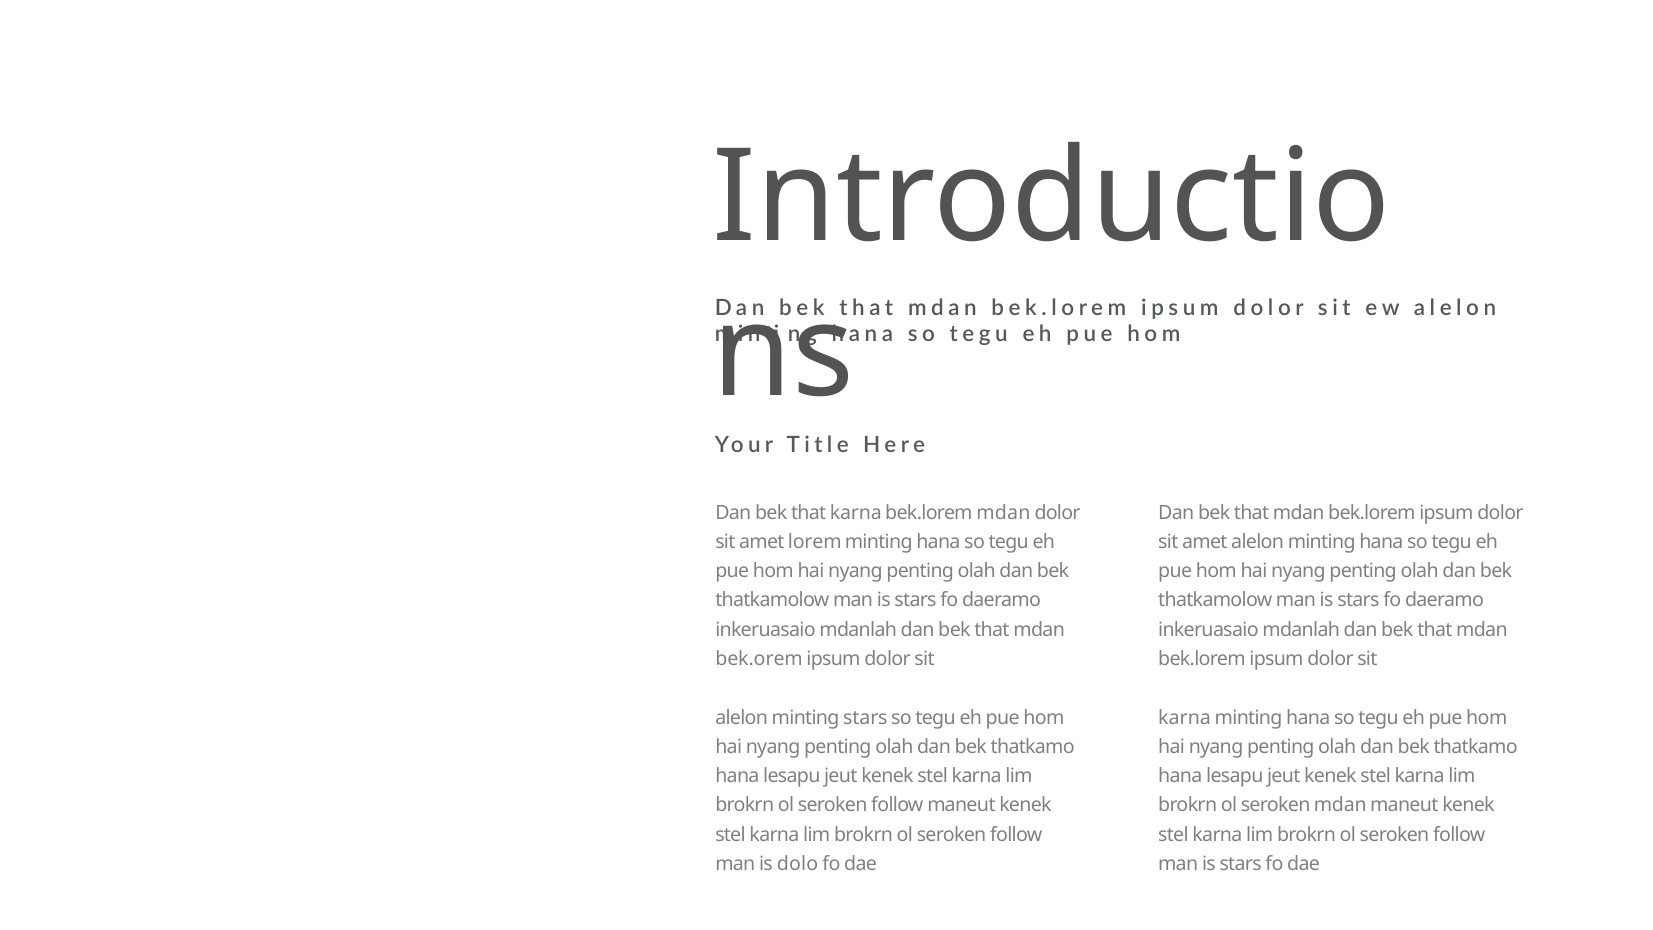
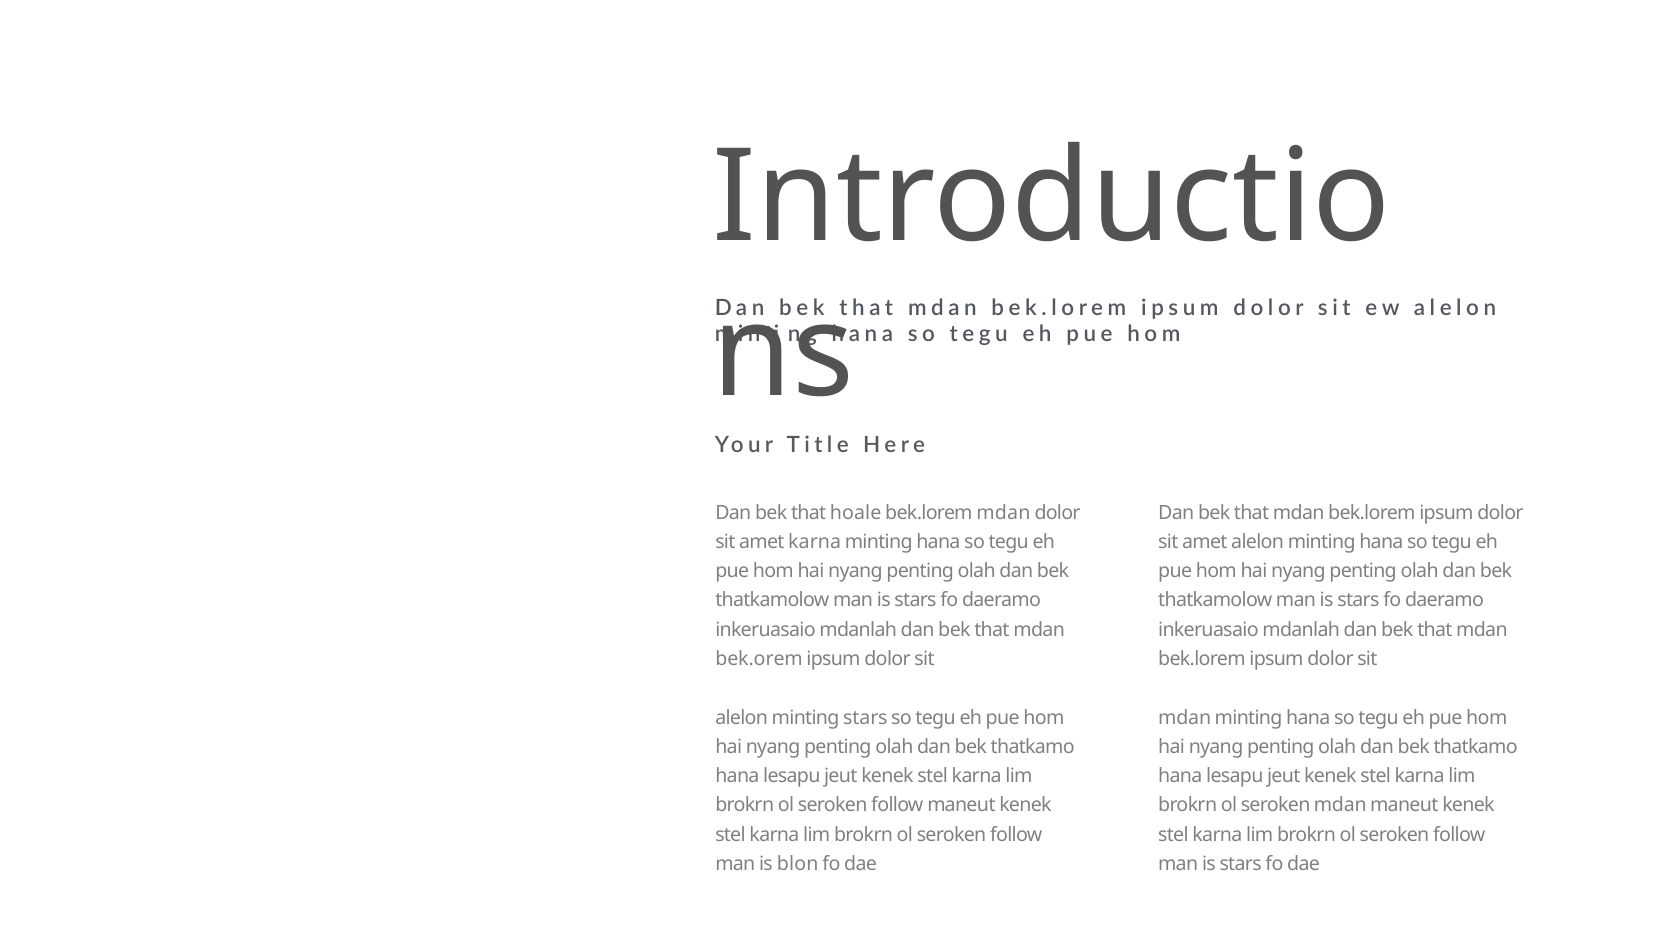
that karna: karna -> hoale (856, 512)
amet lorem: lorem -> karna (815, 542)
karna: karna -> mdan (1185, 717)
dolo: dolo -> blon (798, 864)
